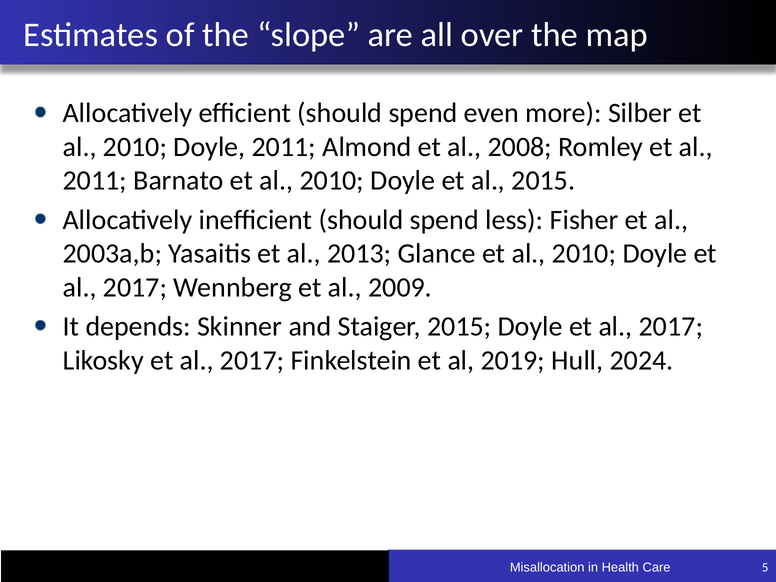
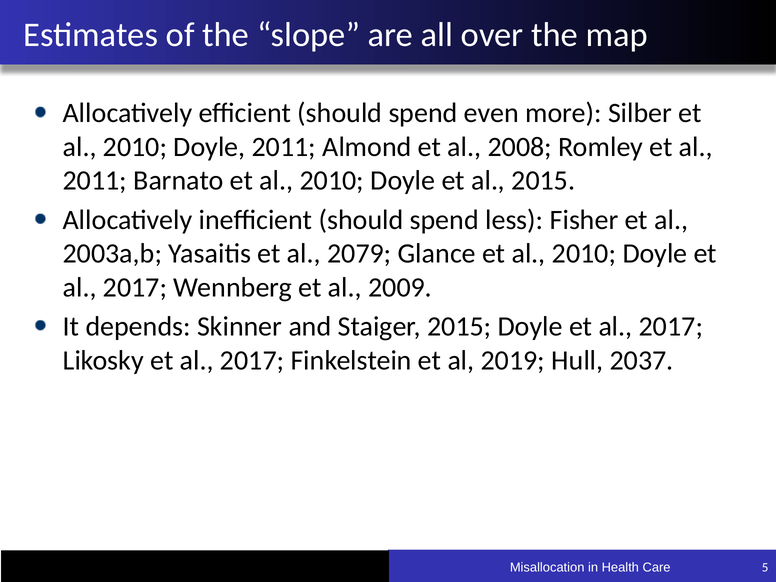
2013: 2013 -> 2079 (359, 254)
2024: 2024 -> 2037 (642, 360)
